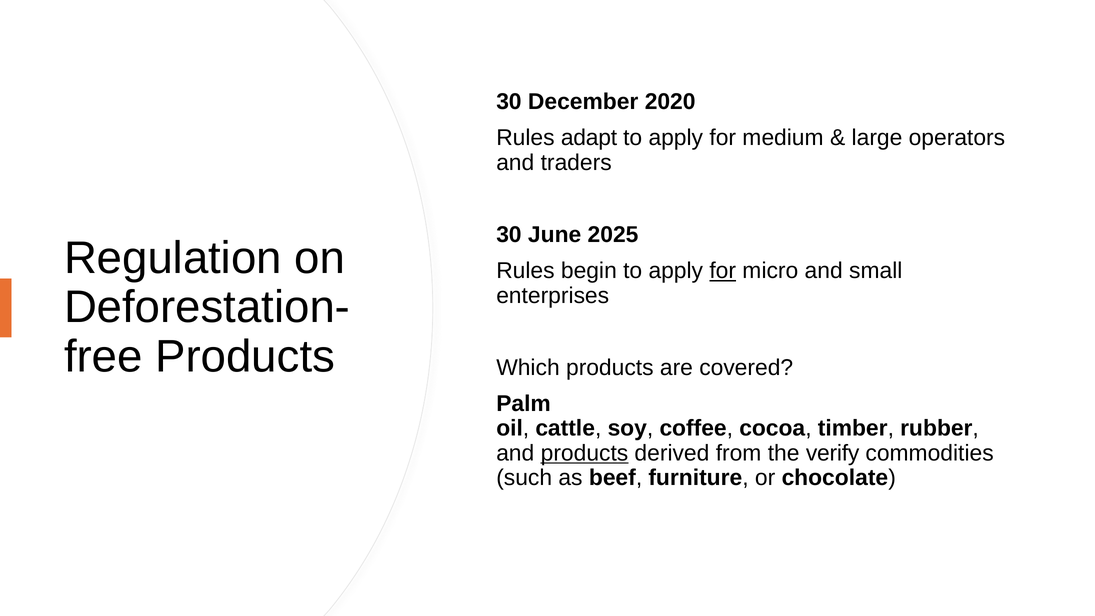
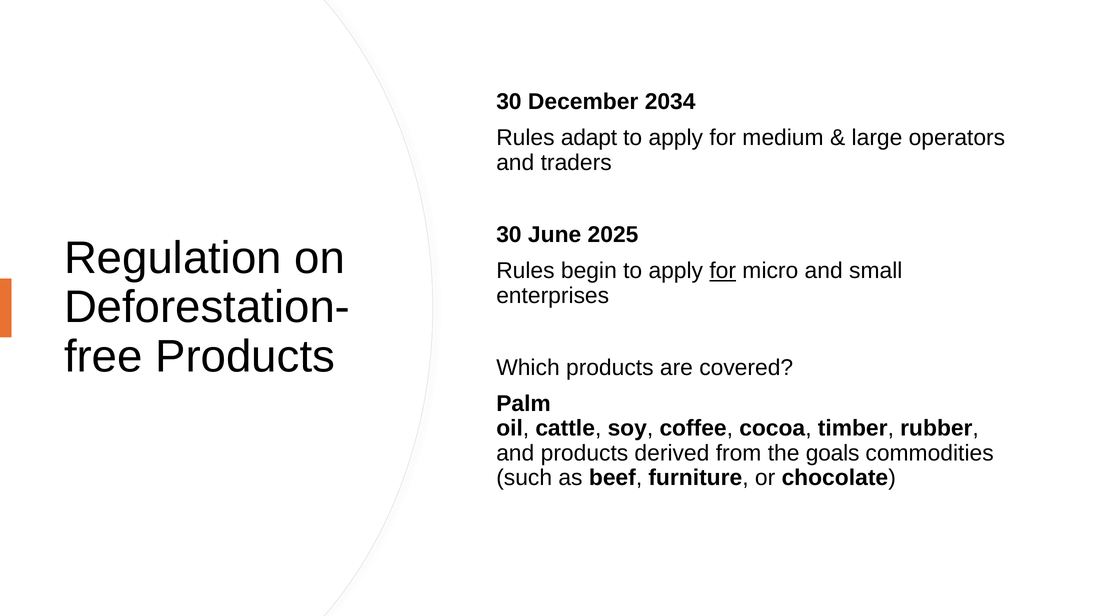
2020: 2020 -> 2034 (670, 102)
products underline: present -> none (584, 453)
verify: verify -> goals (833, 453)
